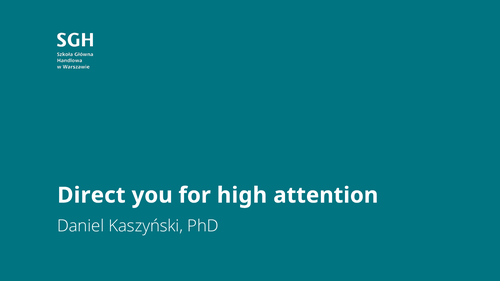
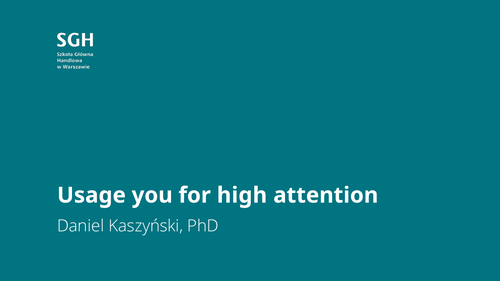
Direct: Direct -> Usage (91, 195)
